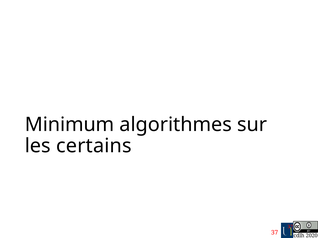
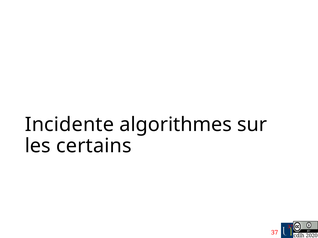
Minimum: Minimum -> Incidente (69, 125)
